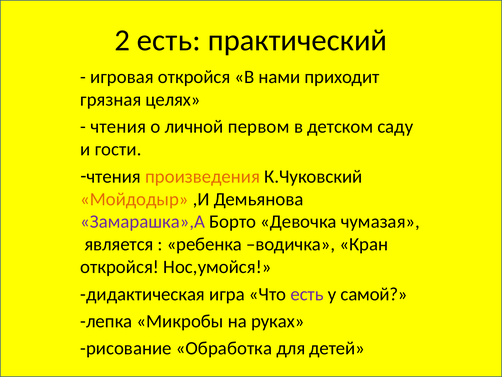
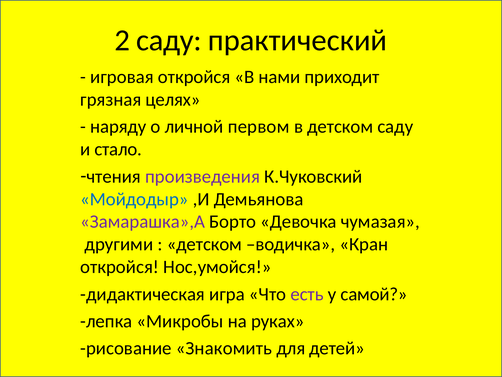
2 есть: есть -> саду (169, 40)
чтения: чтения -> наряду (118, 127)
гости: гости -> стало (118, 149)
произведения colour: orange -> purple (203, 176)
Мойдодыр colour: orange -> blue (134, 199)
является: является -> другими (119, 244)
ребенка: ребенка -> детском (204, 244)
Обработка: Обработка -> Знакомить (224, 348)
